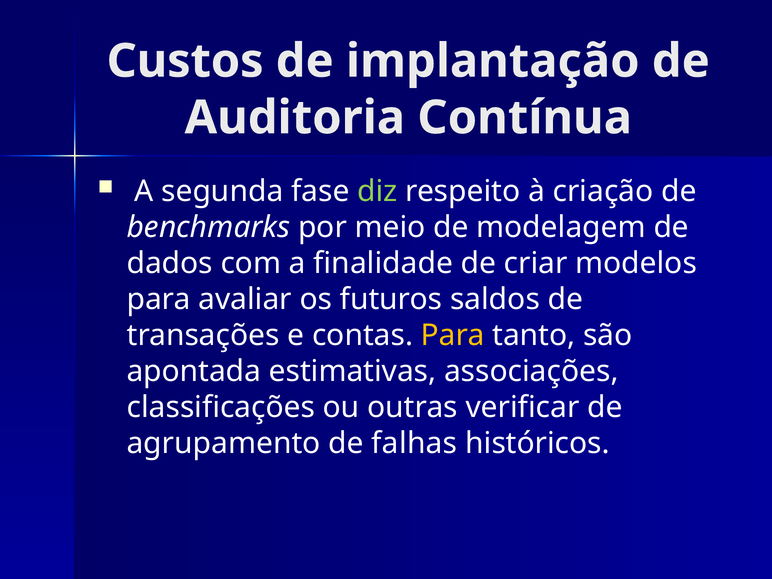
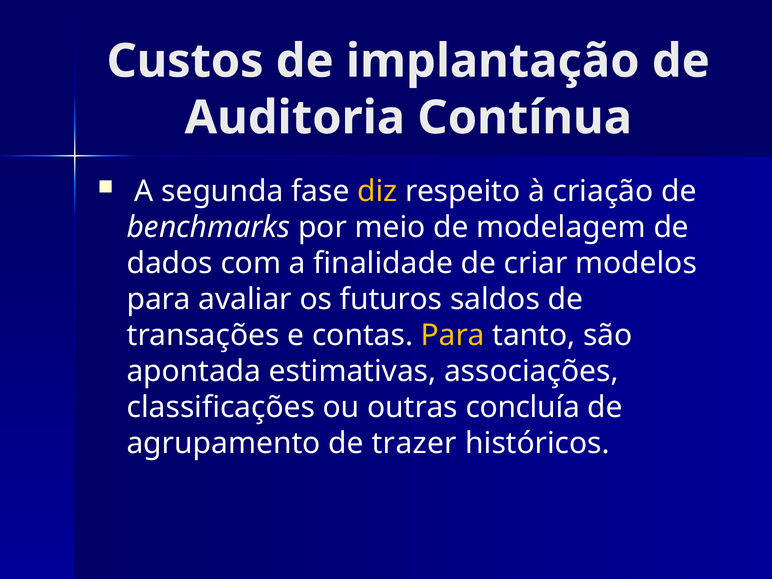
diz colour: light green -> yellow (377, 191)
verificar: verificar -> concluía (523, 408)
falhas: falhas -> trazer (414, 444)
